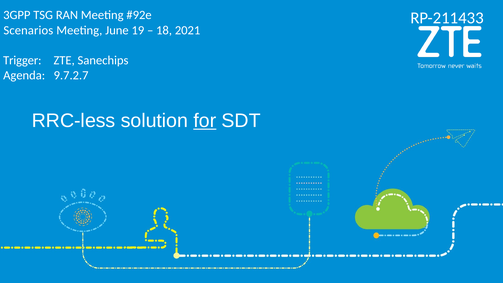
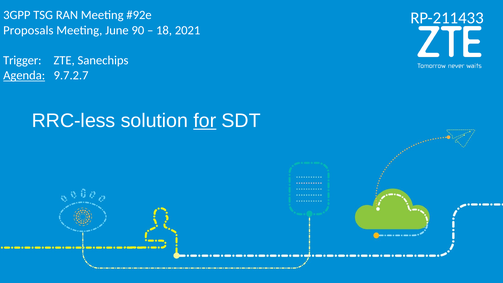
Scenarios: Scenarios -> Proposals (28, 30)
19: 19 -> 90 (138, 30)
Agenda underline: none -> present (24, 75)
